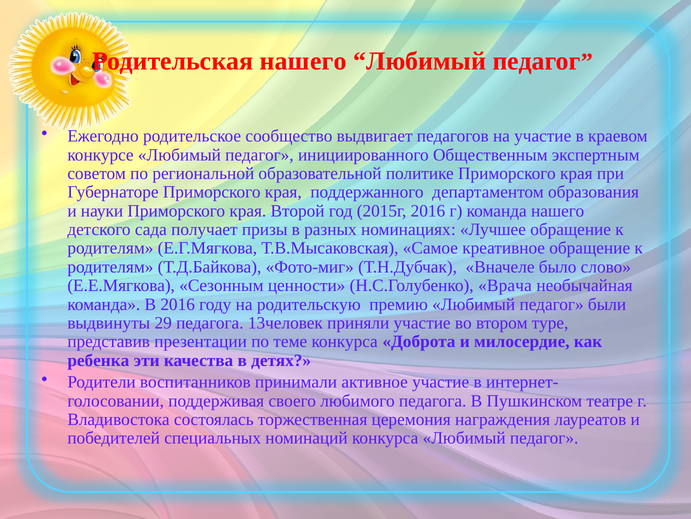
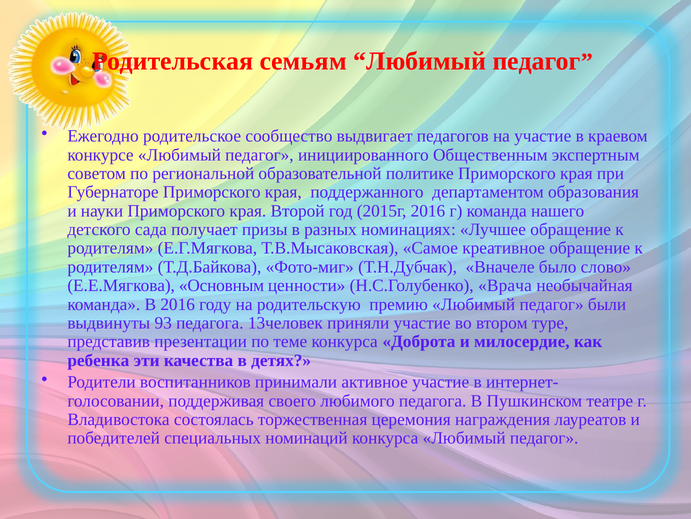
Родительская нашего: нашего -> семьям (303, 61)
Сезонным: Сезонным -> Основным (222, 285)
29: 29 -> 93 (163, 323)
